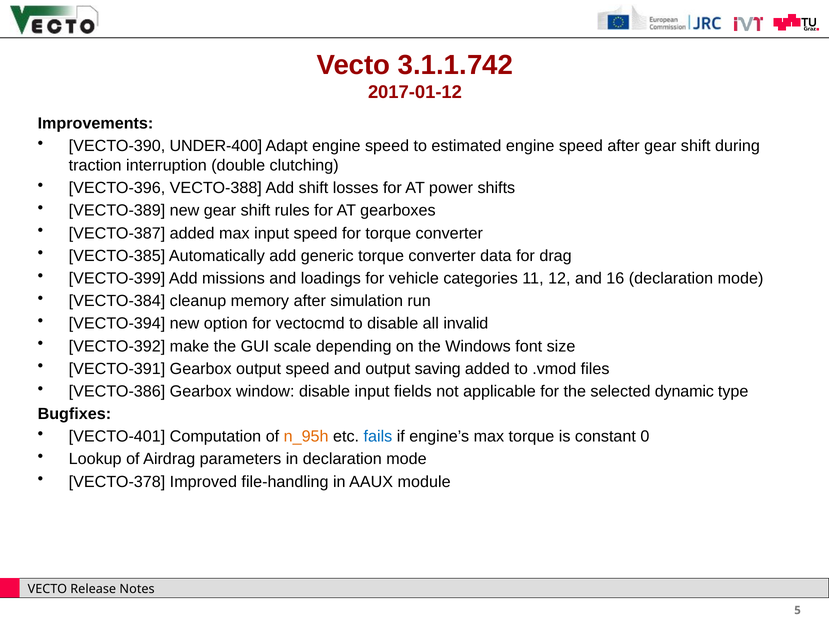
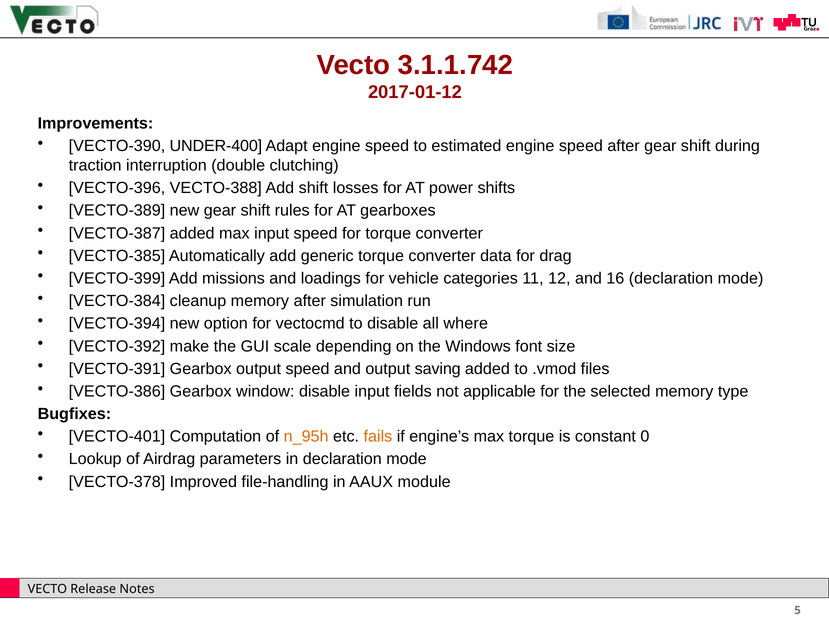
invalid: invalid -> where (466, 323)
selected dynamic: dynamic -> memory (684, 391)
fails colour: blue -> orange (378, 436)
